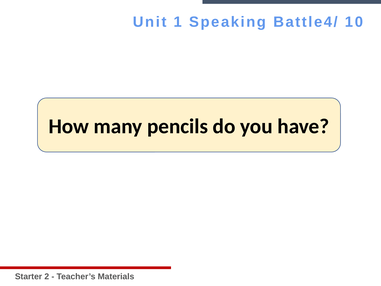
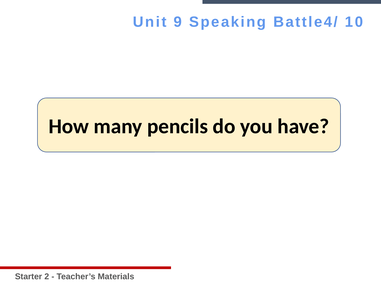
1: 1 -> 9 (178, 22)
